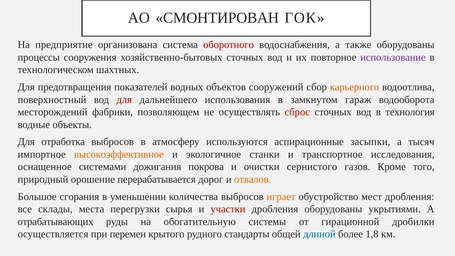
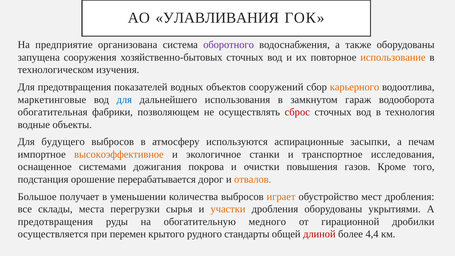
СМОНТИРОВАН: СМОНТИРОВАН -> УЛАВЛИВАНИЯ (217, 18)
оборотного colour: red -> purple (229, 45)
процессы: процессы -> запущена (39, 57)
использование colour: purple -> orange (393, 57)
шахтных: шахтных -> изучения (118, 70)
поверхностный: поверхностный -> маркетинговые (52, 100)
для colour: red -> blue (124, 100)
месторождений: месторождений -> обогатительная (53, 112)
отработка: отработка -> будущего (63, 142)
тысяч: тысяч -> печам (421, 142)
сернистого: сернистого -> повышения (312, 167)
природный: природный -> подстанция (43, 179)
сгорания: сгорания -> получает (79, 197)
участки colour: red -> orange (228, 209)
отрабатывающих: отрабатывающих -> предотвращения (55, 222)
системы: системы -> медного (267, 222)
длиной colour: blue -> red (319, 234)
1,8: 1,8 -> 4,4 (372, 234)
